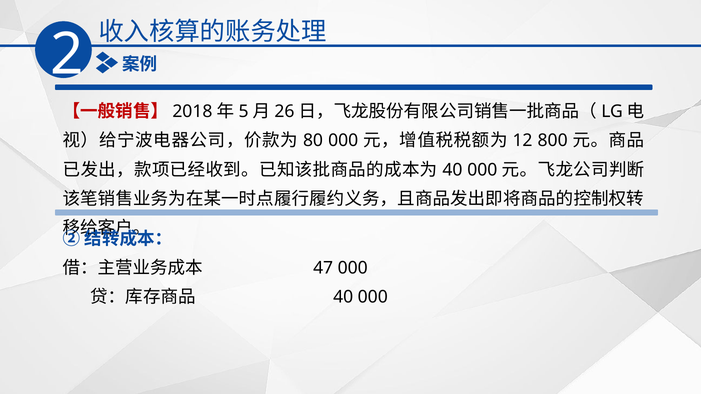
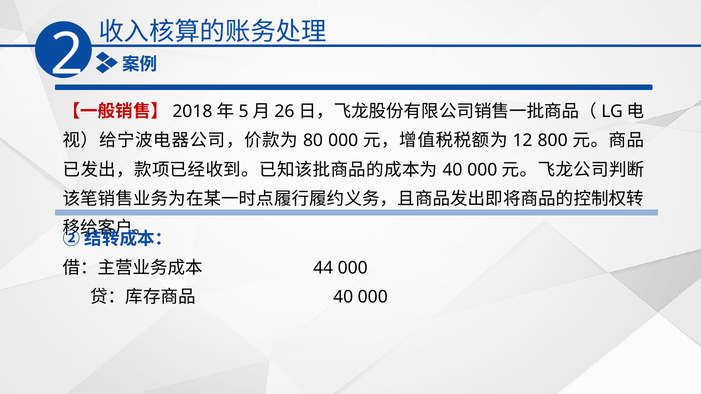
47: 47 -> 44 (323, 268)
